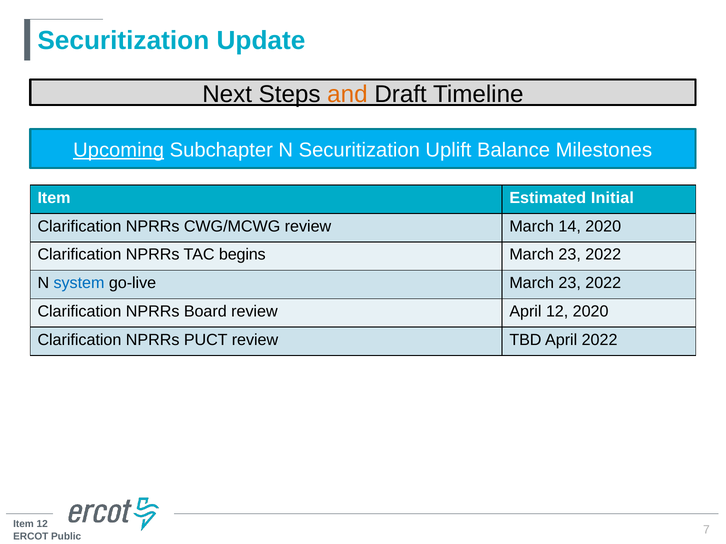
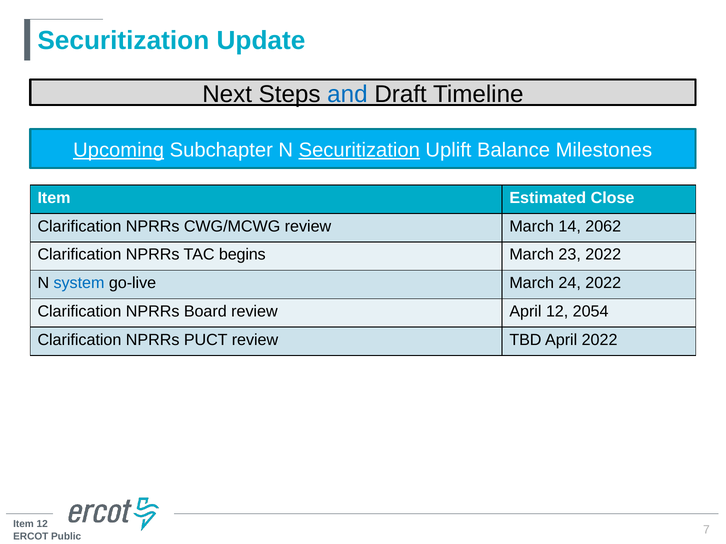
and colour: orange -> blue (347, 94)
Securitization underline: none -> present (359, 150)
Initial: Initial -> Close (613, 198)
14 2020: 2020 -> 2062 (603, 226)
go-live March 23: 23 -> 24 (570, 283)
12 2020: 2020 -> 2054 (591, 312)
